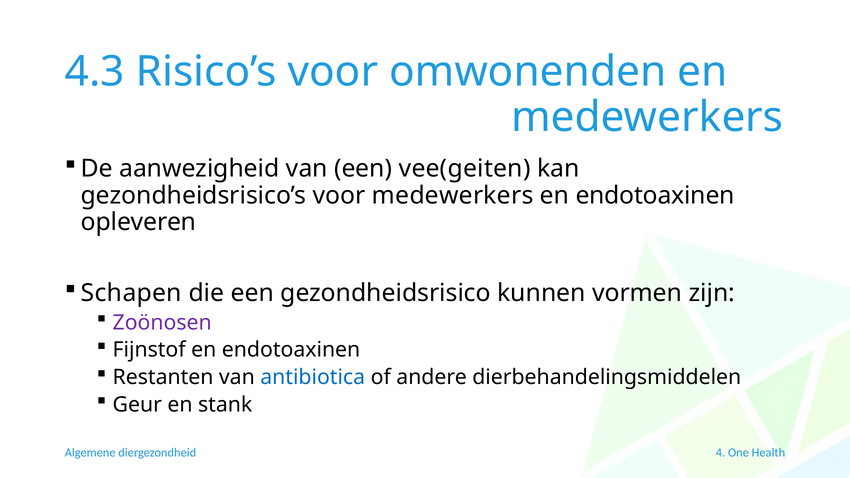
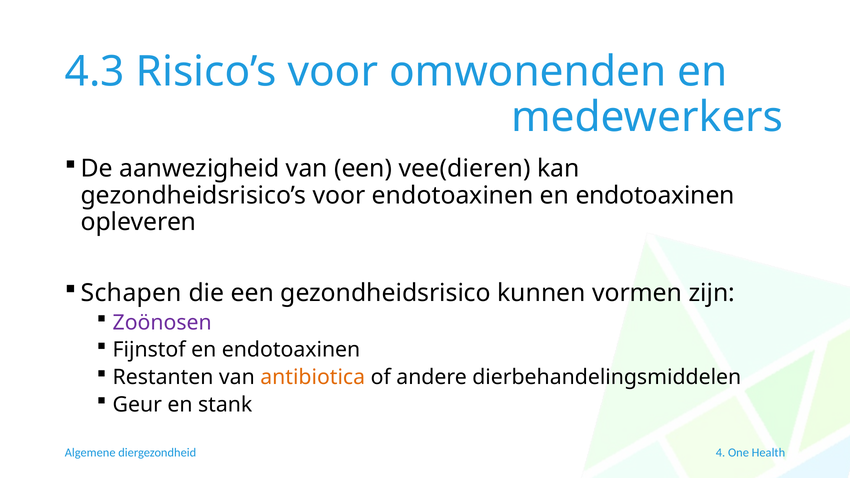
vee(geiten: vee(geiten -> vee(dieren (465, 169)
voor medewerkers: medewerkers -> endotoaxinen (453, 195)
antibiotica colour: blue -> orange (313, 377)
